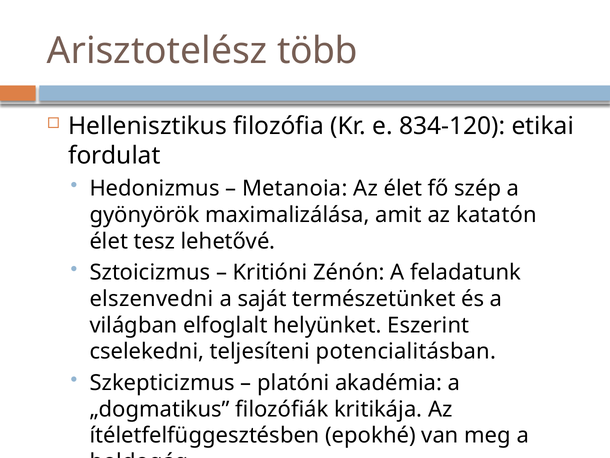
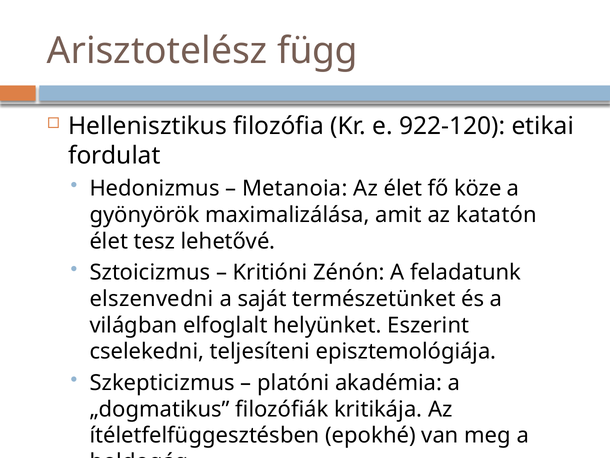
több: több -> függ (317, 51)
834-120: 834-120 -> 922-120 (452, 126)
szép: szép -> köze (478, 188)
potencialitásban: potencialitásban -> episztemológiája (406, 351)
